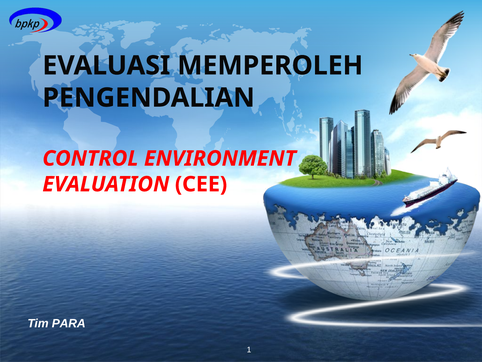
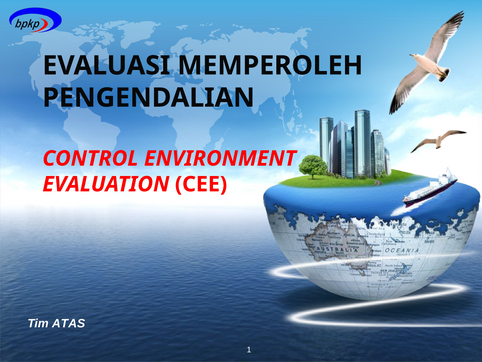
PARA: PARA -> ATAS (69, 323)
